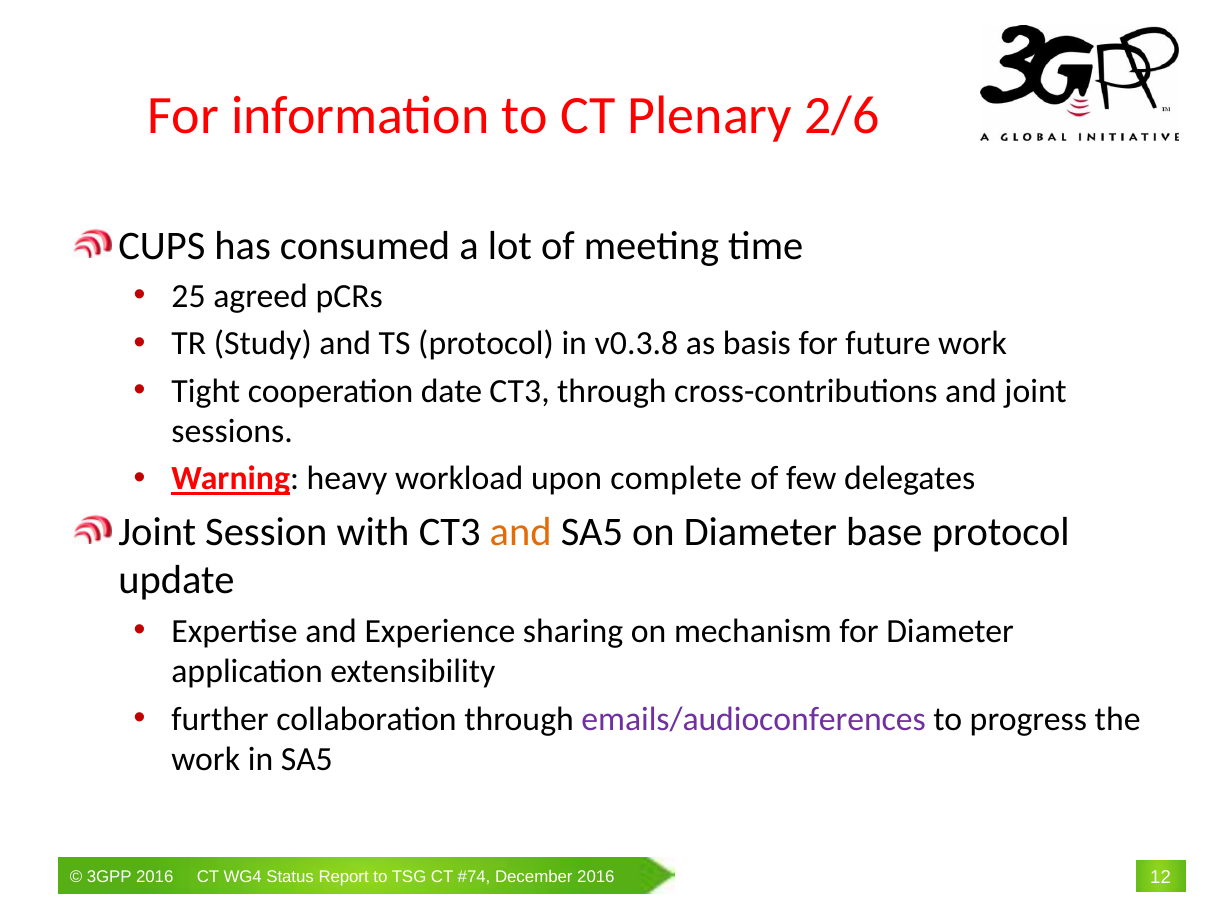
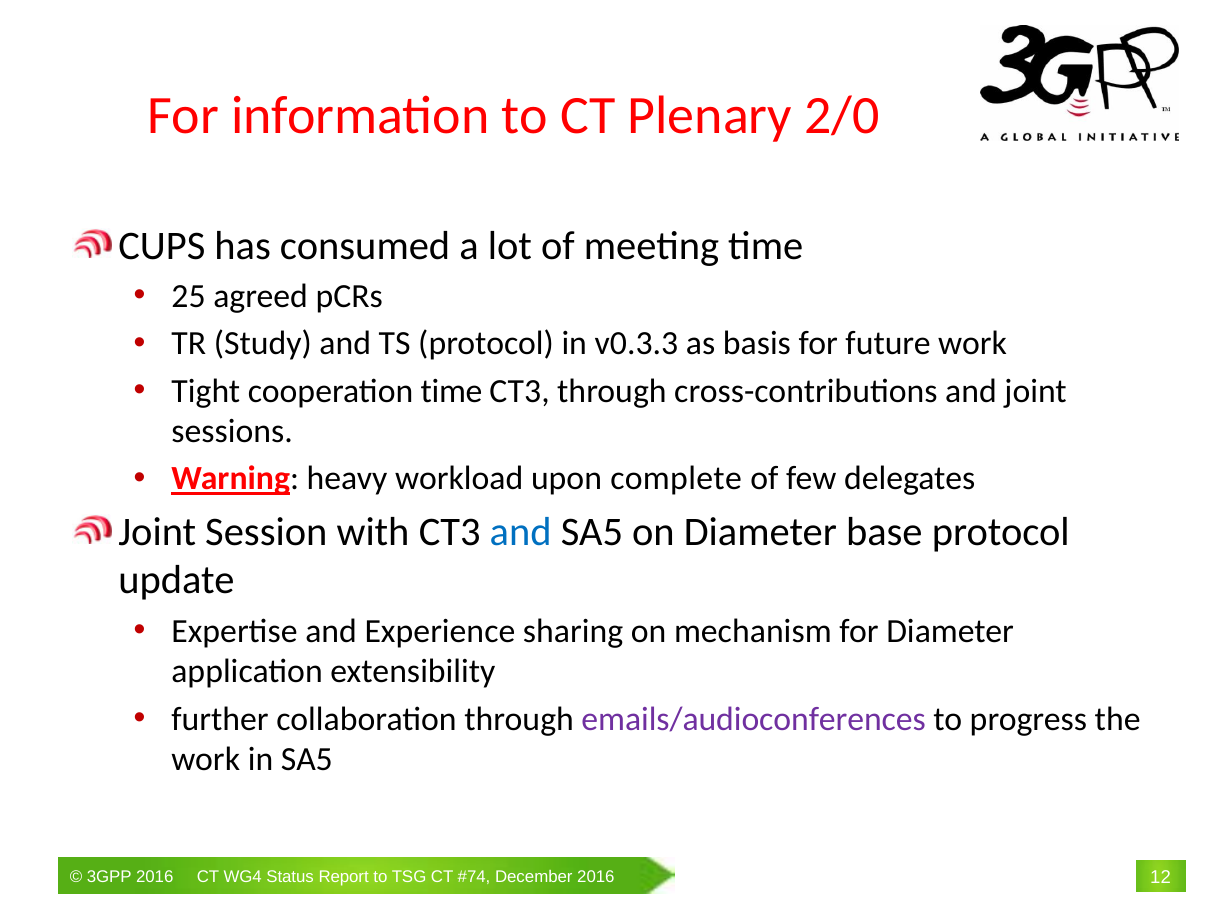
2/6: 2/6 -> 2/0 (842, 116)
v0.3.8: v0.3.8 -> v0.3.3 (636, 344)
cooperation date: date -> time (452, 391)
and colour: orange -> blue (521, 532)
